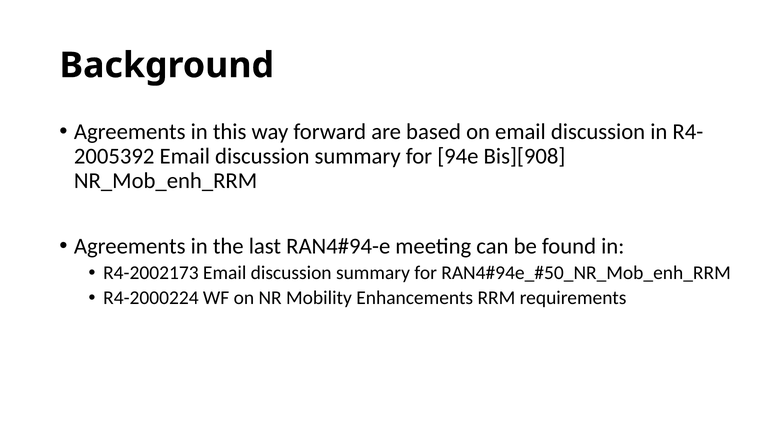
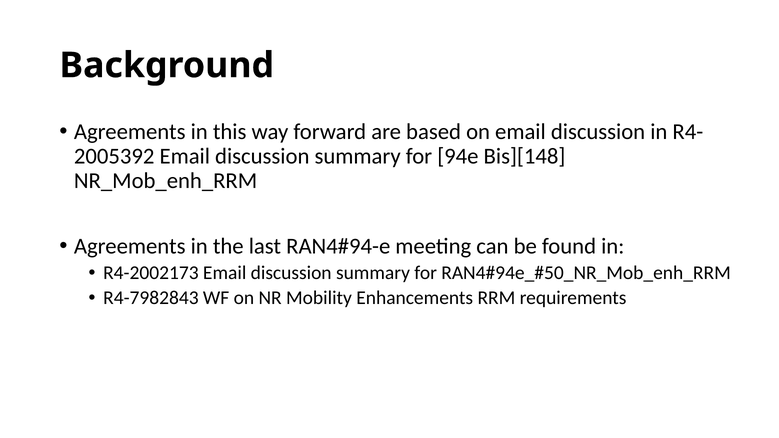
Bis][908: Bis][908 -> Bis][148 (524, 156)
R4-2000224: R4-2000224 -> R4-7982843 (151, 298)
